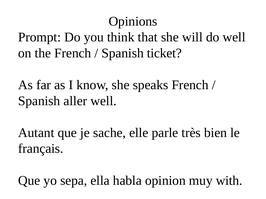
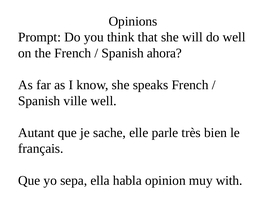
ticket: ticket -> ahora (164, 53)
aller: aller -> ville (75, 101)
